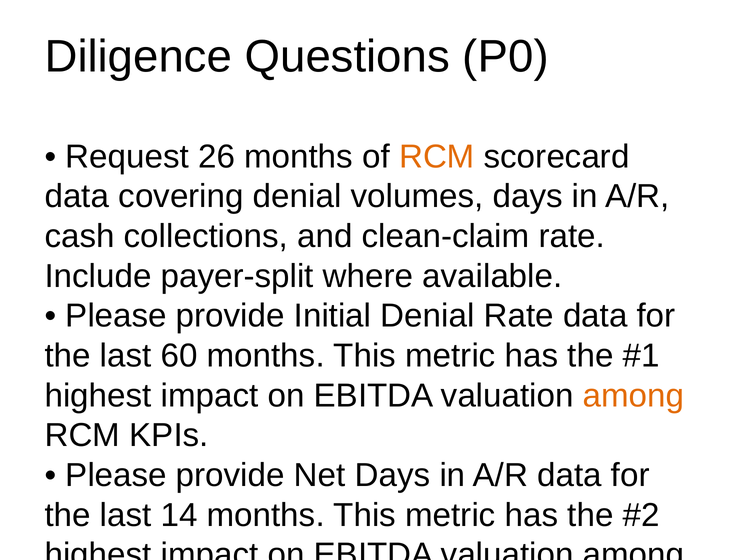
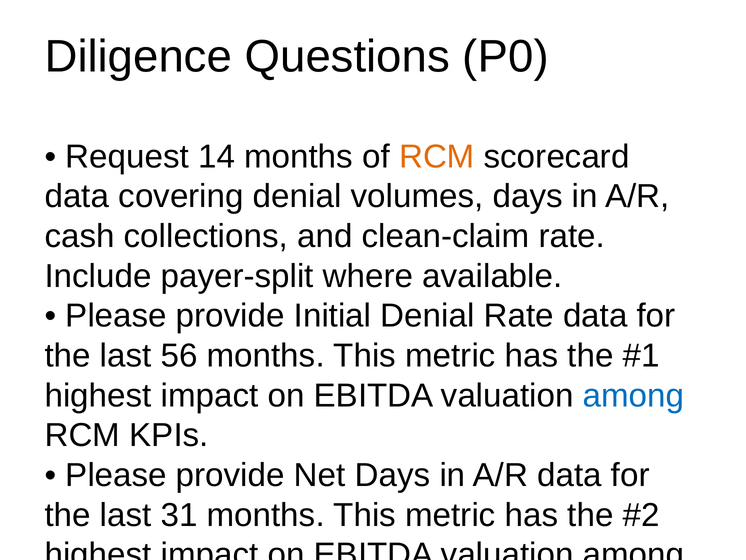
26: 26 -> 14 (217, 156)
60: 60 -> 56 (179, 355)
among colour: orange -> blue (634, 395)
14: 14 -> 31 (179, 515)
